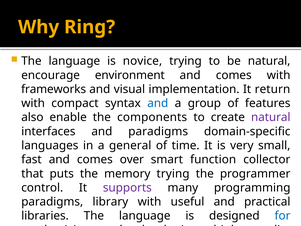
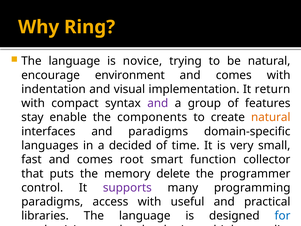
frameworks: frameworks -> indentation (53, 89)
and colour: blue -> purple (158, 103)
also: also -> stay (32, 117)
natural colour: purple -> orange (271, 117)
general: general -> decided (130, 145)
over: over -> root (132, 159)
memory trying: trying -> delete (173, 173)
library: library -> access (110, 202)
